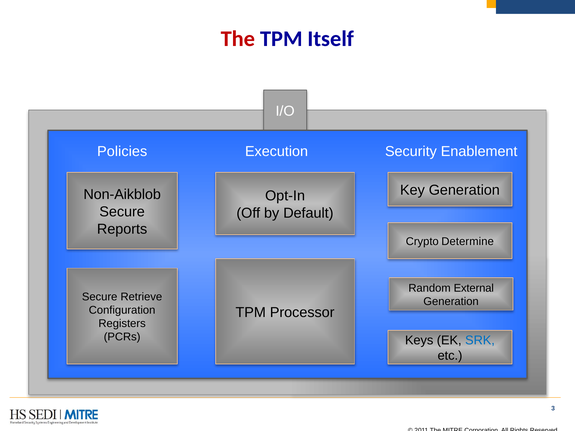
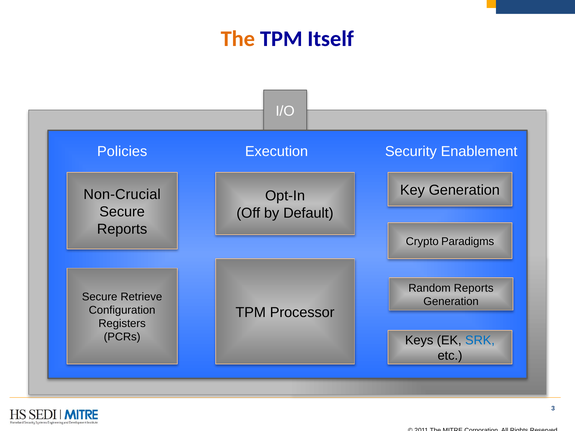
The colour: red -> orange (238, 39)
Non-Aikblob: Non-Aikblob -> Non-Crucial (122, 195)
Determine: Determine -> Paradigms (468, 242)
Random External: External -> Reports (474, 288)
